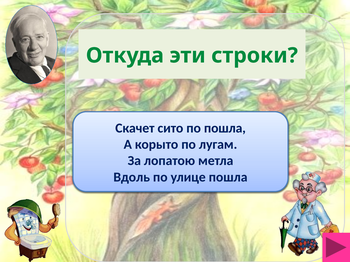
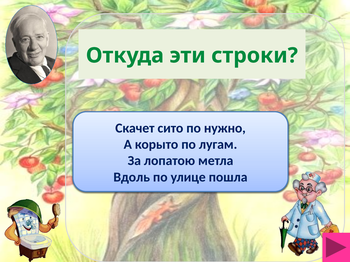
по пошла: пошла -> нужно (225, 128)
